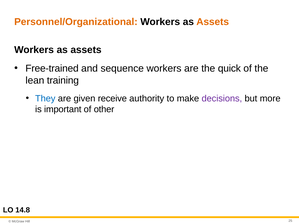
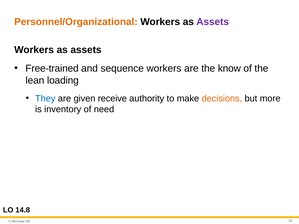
Assets colour: orange -> purple (213, 22)
quick: quick -> know (229, 69)
training: training -> loading (63, 80)
decisions colour: purple -> orange (222, 99)
important: important -> inventory (63, 109)
other: other -> need (104, 109)
